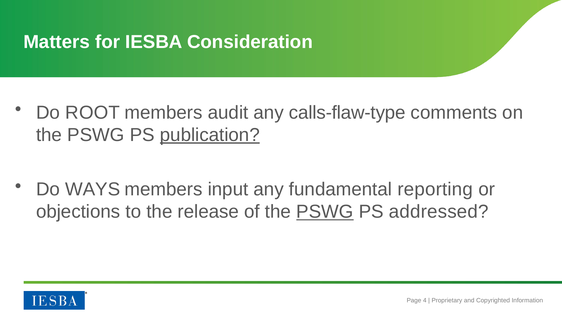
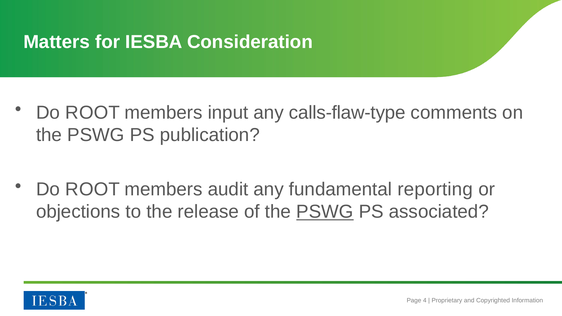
audit: audit -> input (228, 113)
publication underline: present -> none (210, 135)
WAYS: WAYS -> ROOT (93, 189)
input: input -> audit (228, 189)
addressed: addressed -> associated (439, 212)
